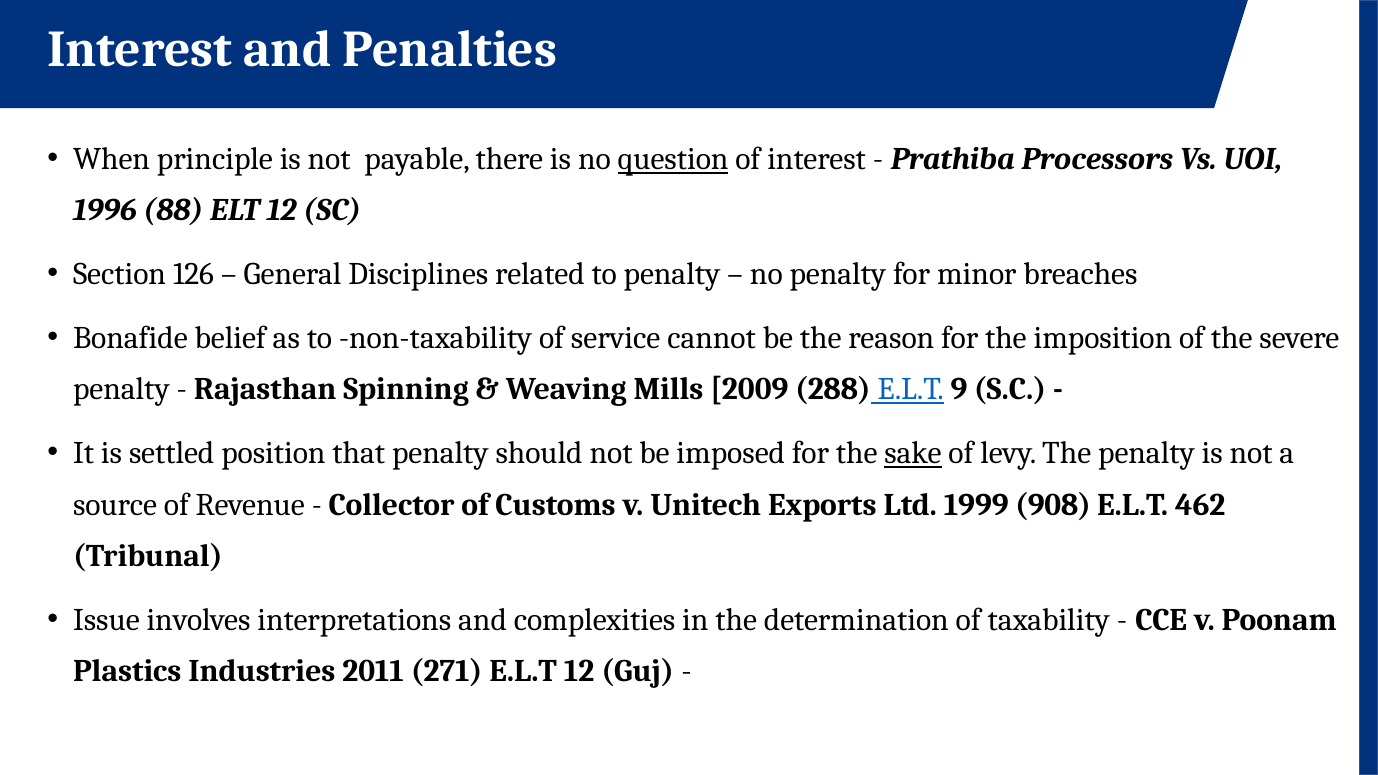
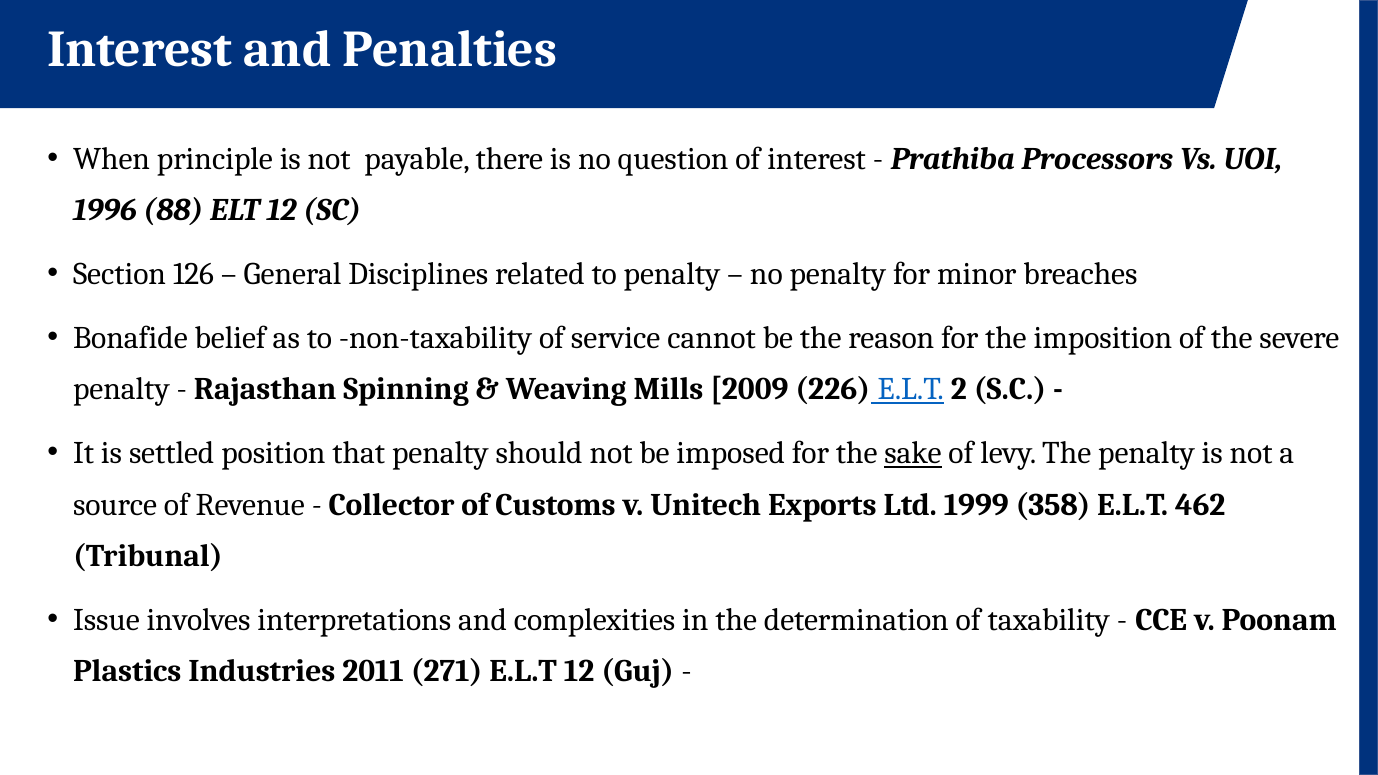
question underline: present -> none (673, 159)
288: 288 -> 226 (833, 390)
9: 9 -> 2 (959, 390)
908: 908 -> 358 (1053, 505)
